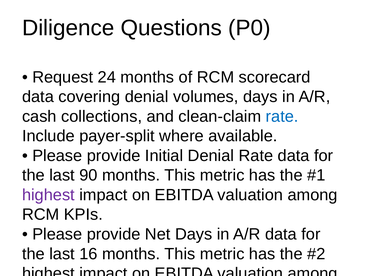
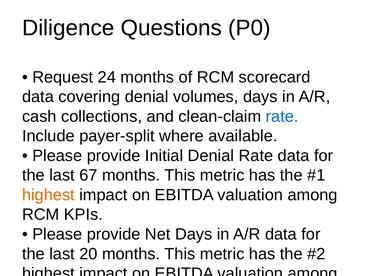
90: 90 -> 67 (88, 175)
highest colour: purple -> orange (48, 195)
16: 16 -> 20 (88, 254)
